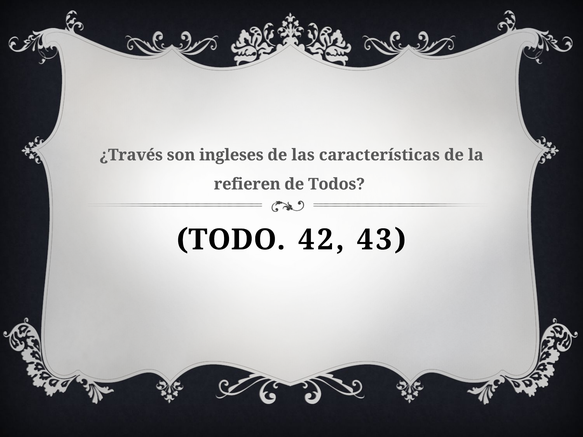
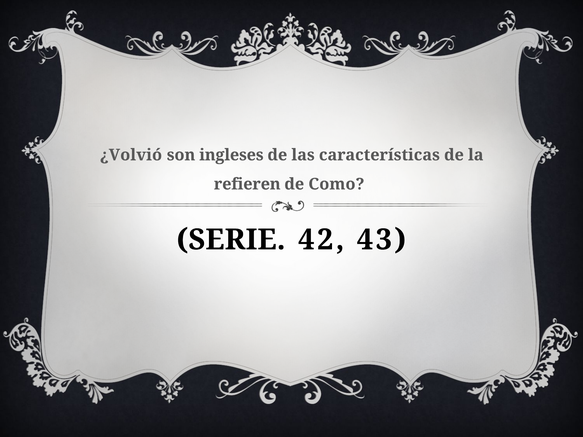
¿Través: ¿Través -> ¿Volvió (131, 155)
Todos: Todos -> Como (336, 184)
TODO: TODO -> SERIE (231, 240)
